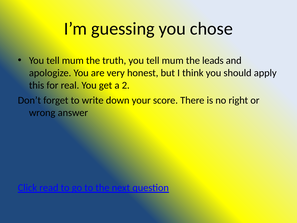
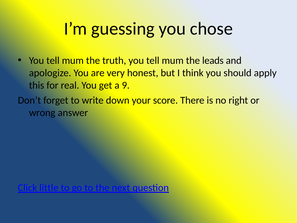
2: 2 -> 9 (126, 85)
read: read -> little (49, 188)
